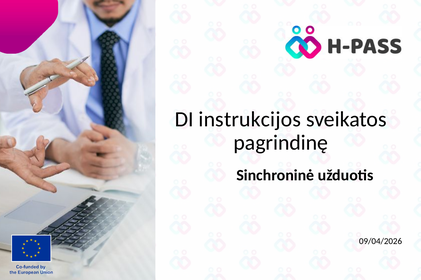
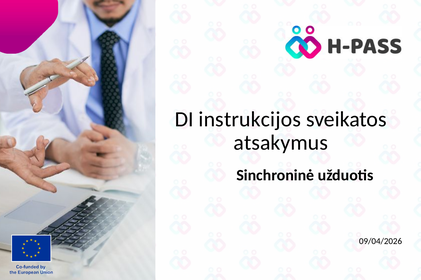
pagrindinę: pagrindinę -> atsakymus (281, 143)
